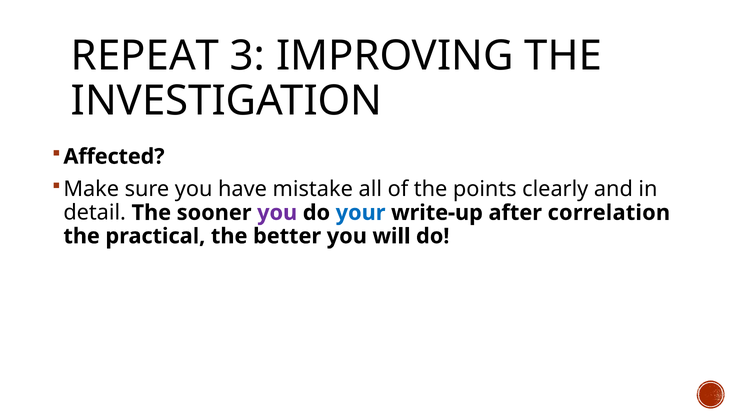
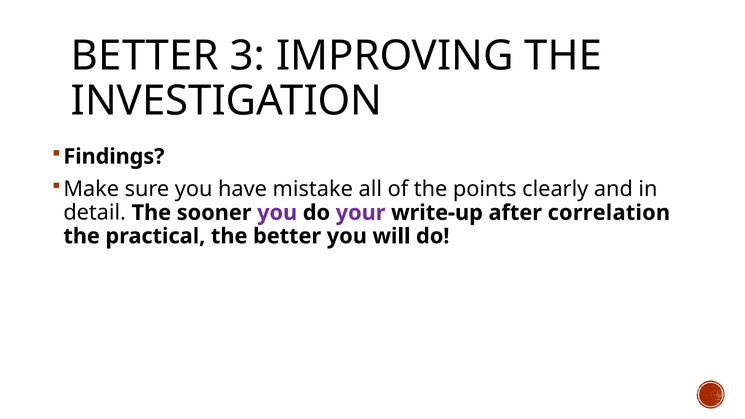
REPEAT: REPEAT -> BETTER (145, 56)
Affected: Affected -> Findings (114, 157)
your colour: blue -> purple (361, 213)
